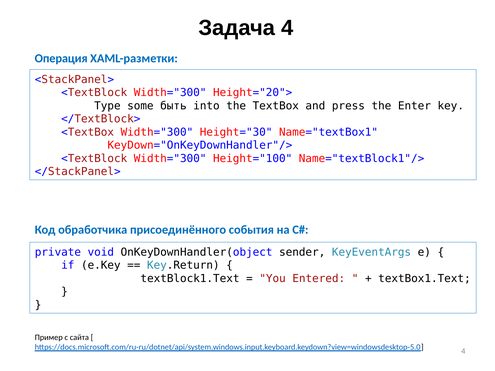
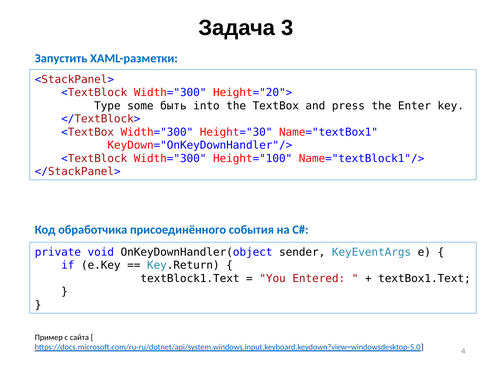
Задача 4: 4 -> 3 (287, 28)
Операция: Операция -> Запустить (61, 58)
